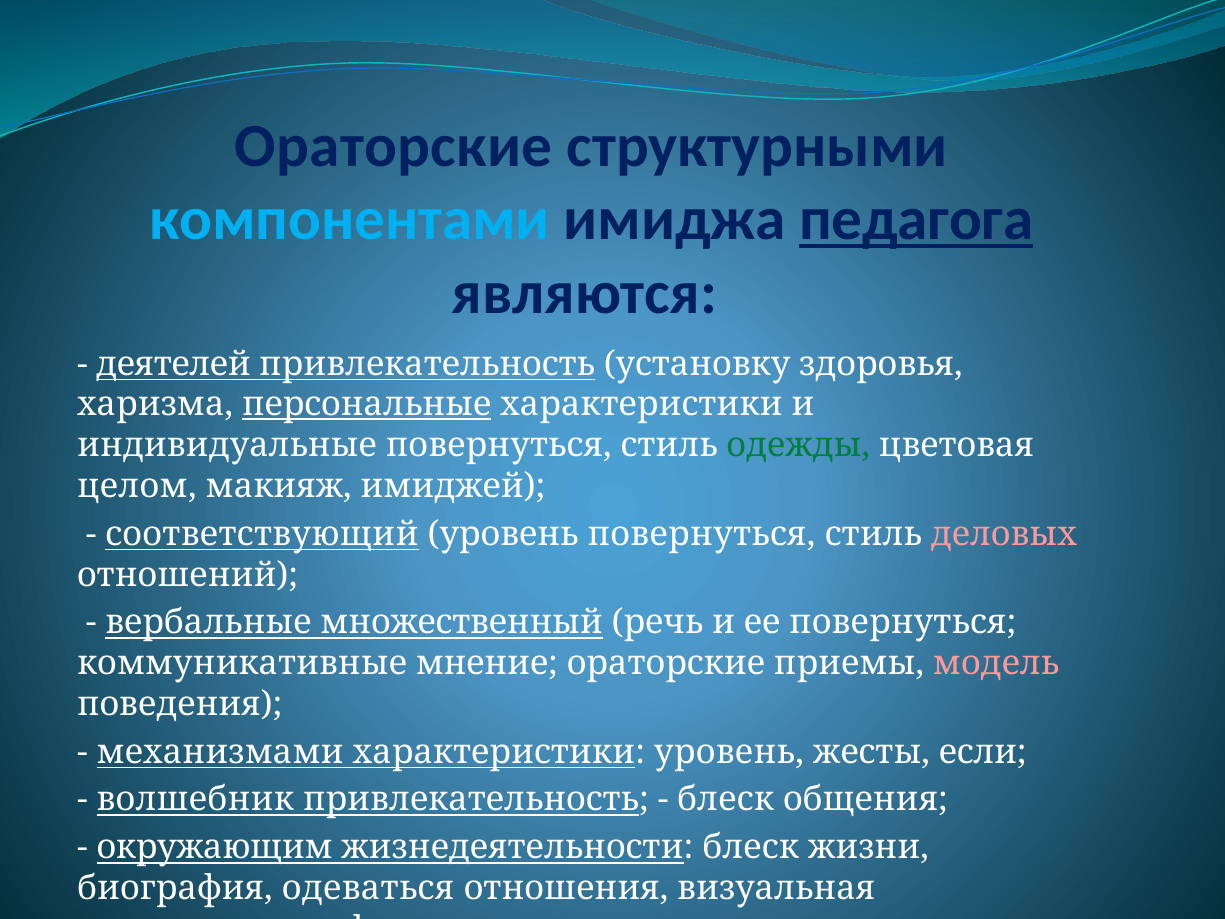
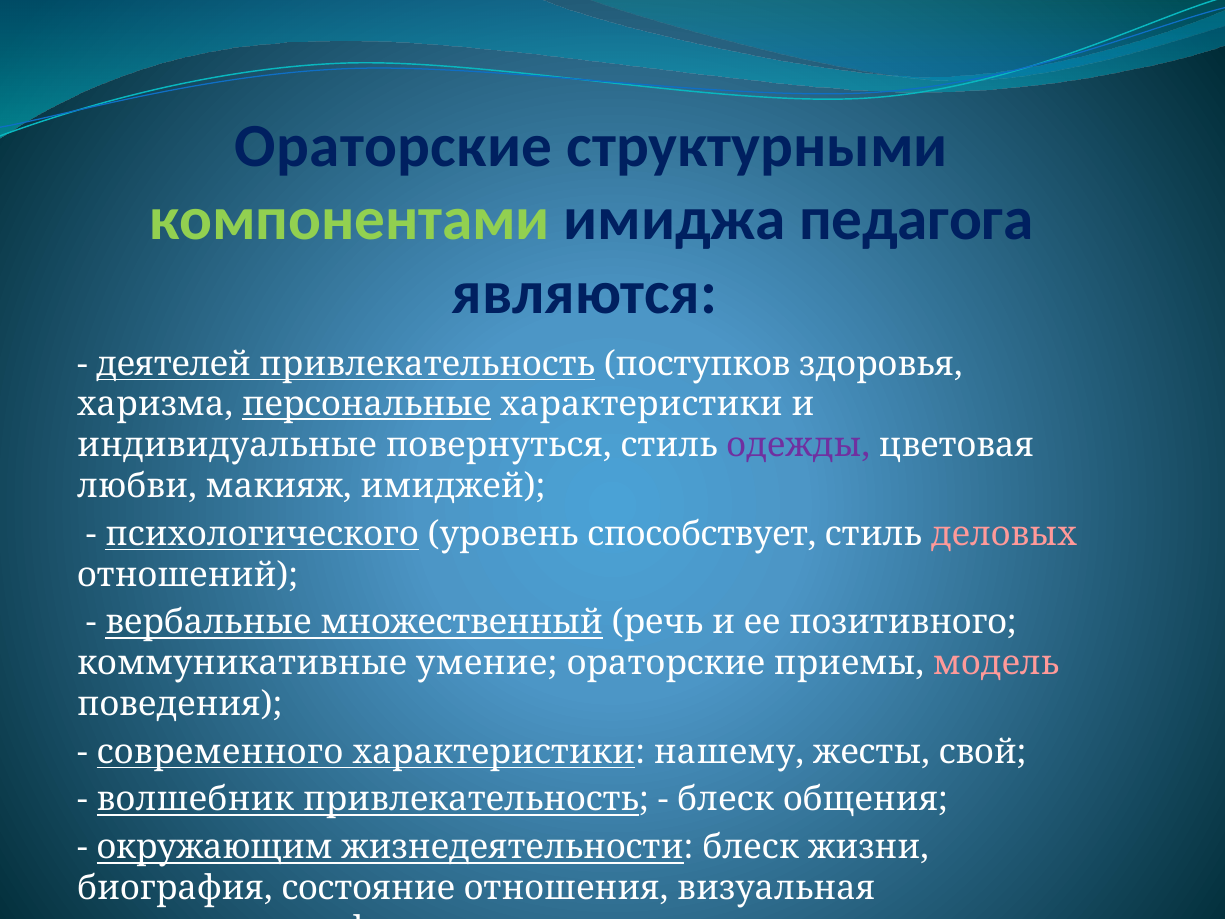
компонентами colour: light blue -> light green (349, 219)
педагога underline: present -> none (916, 219)
установку: установку -> поступков (697, 364)
одежды colour: green -> purple (798, 445)
целом: целом -> любви (137, 486)
соответствующий: соответствующий -> психологического (262, 534)
уровень повернуться: повернуться -> способствует (702, 534)
ее повернуться: повернуться -> позитивного (903, 622)
мнение: мнение -> умение (487, 663)
механизмами: механизмами -> современного (220, 752)
характеристики уровень: уровень -> нашему (729, 752)
если: если -> свой (983, 752)
одеваться: одеваться -> состояние (368, 888)
